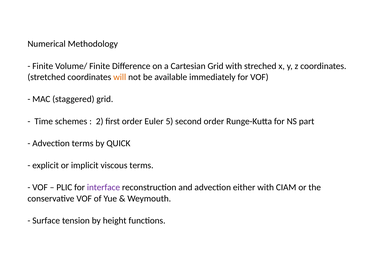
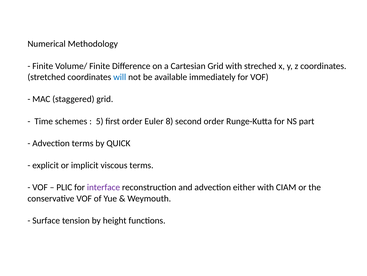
will colour: orange -> blue (120, 77)
2: 2 -> 5 (100, 121)
5: 5 -> 8 (169, 121)
